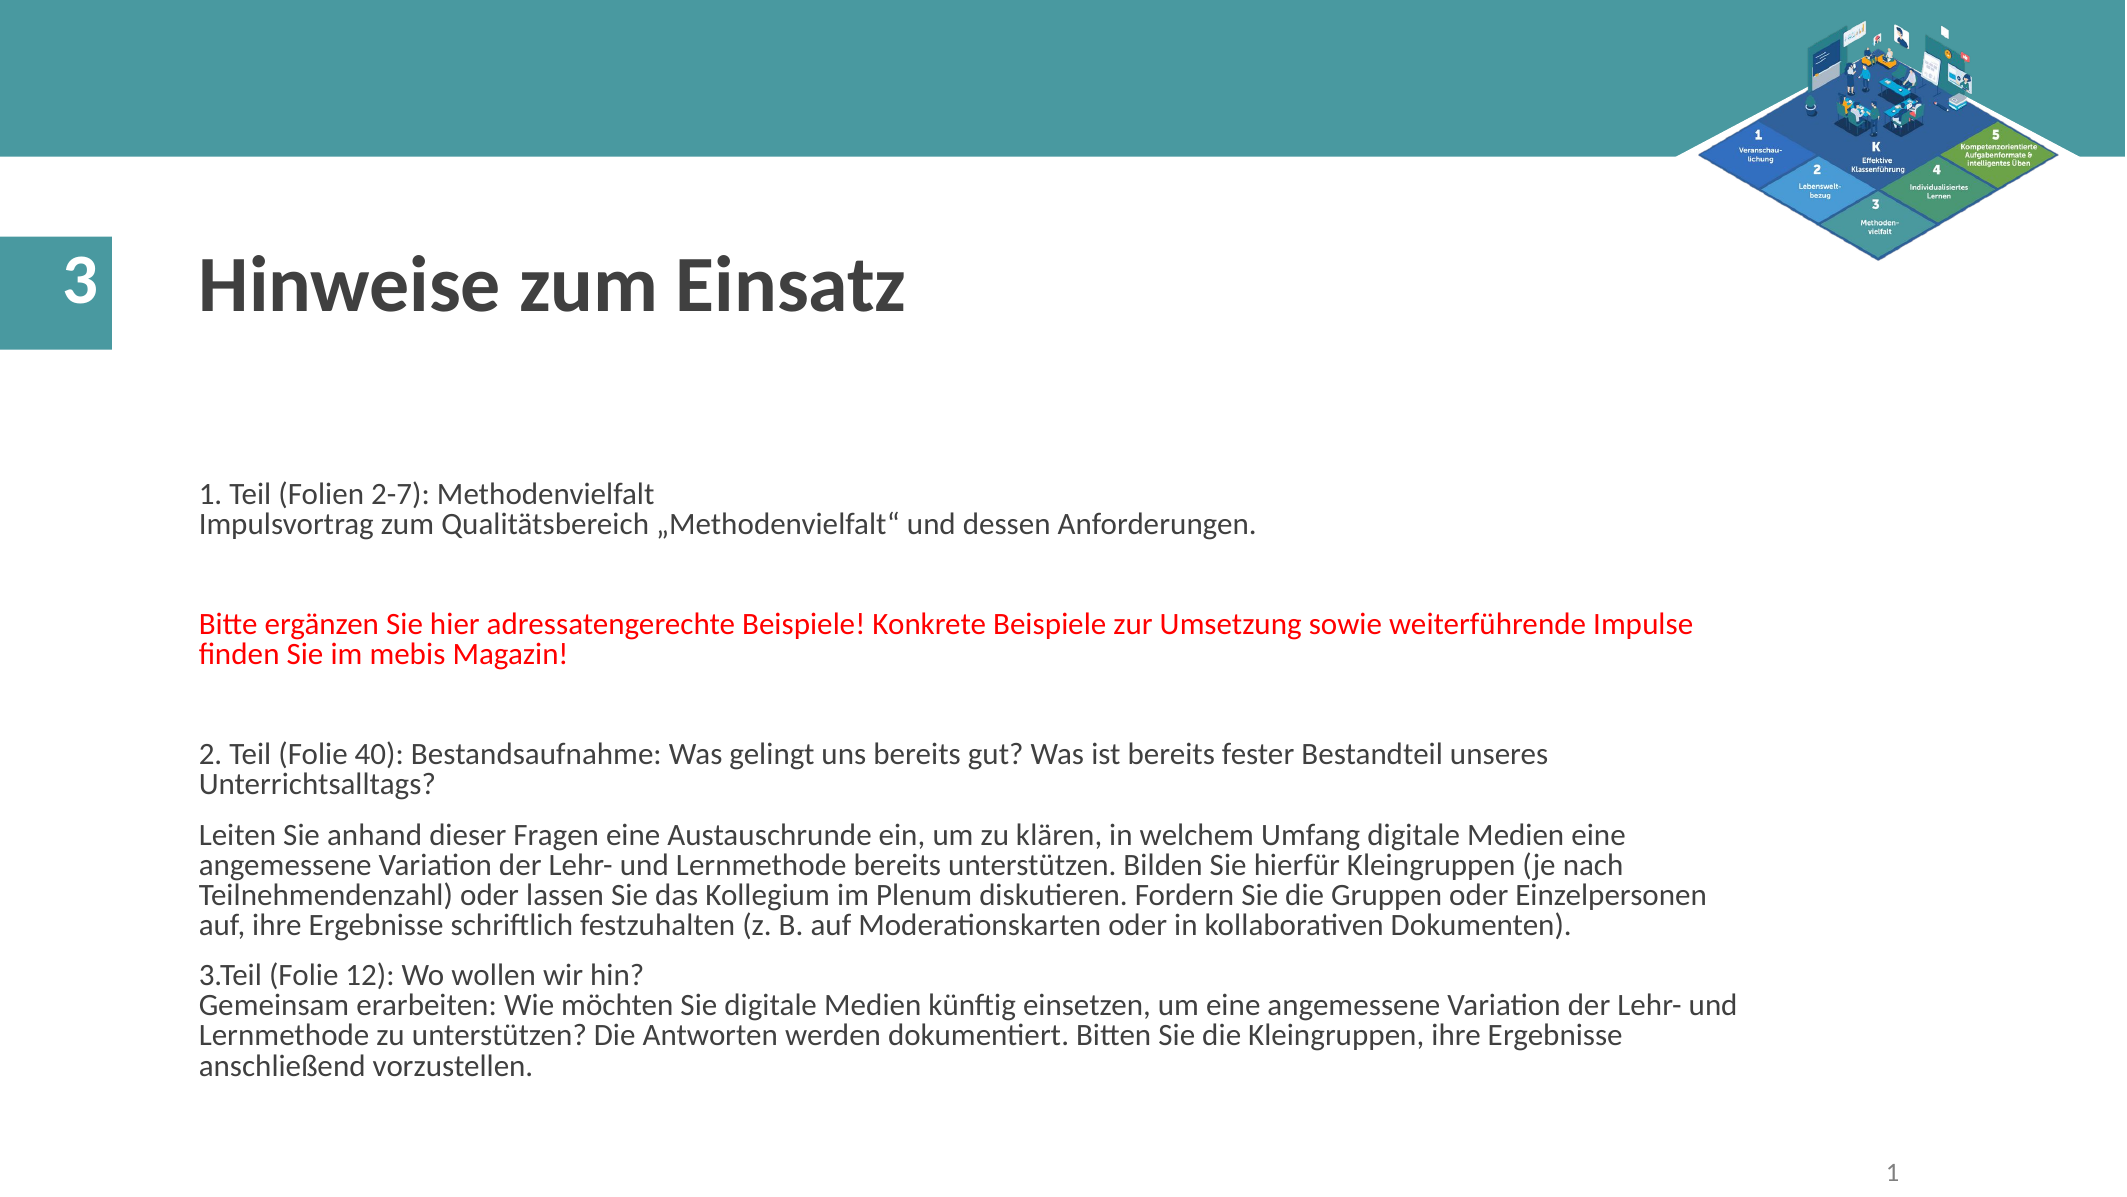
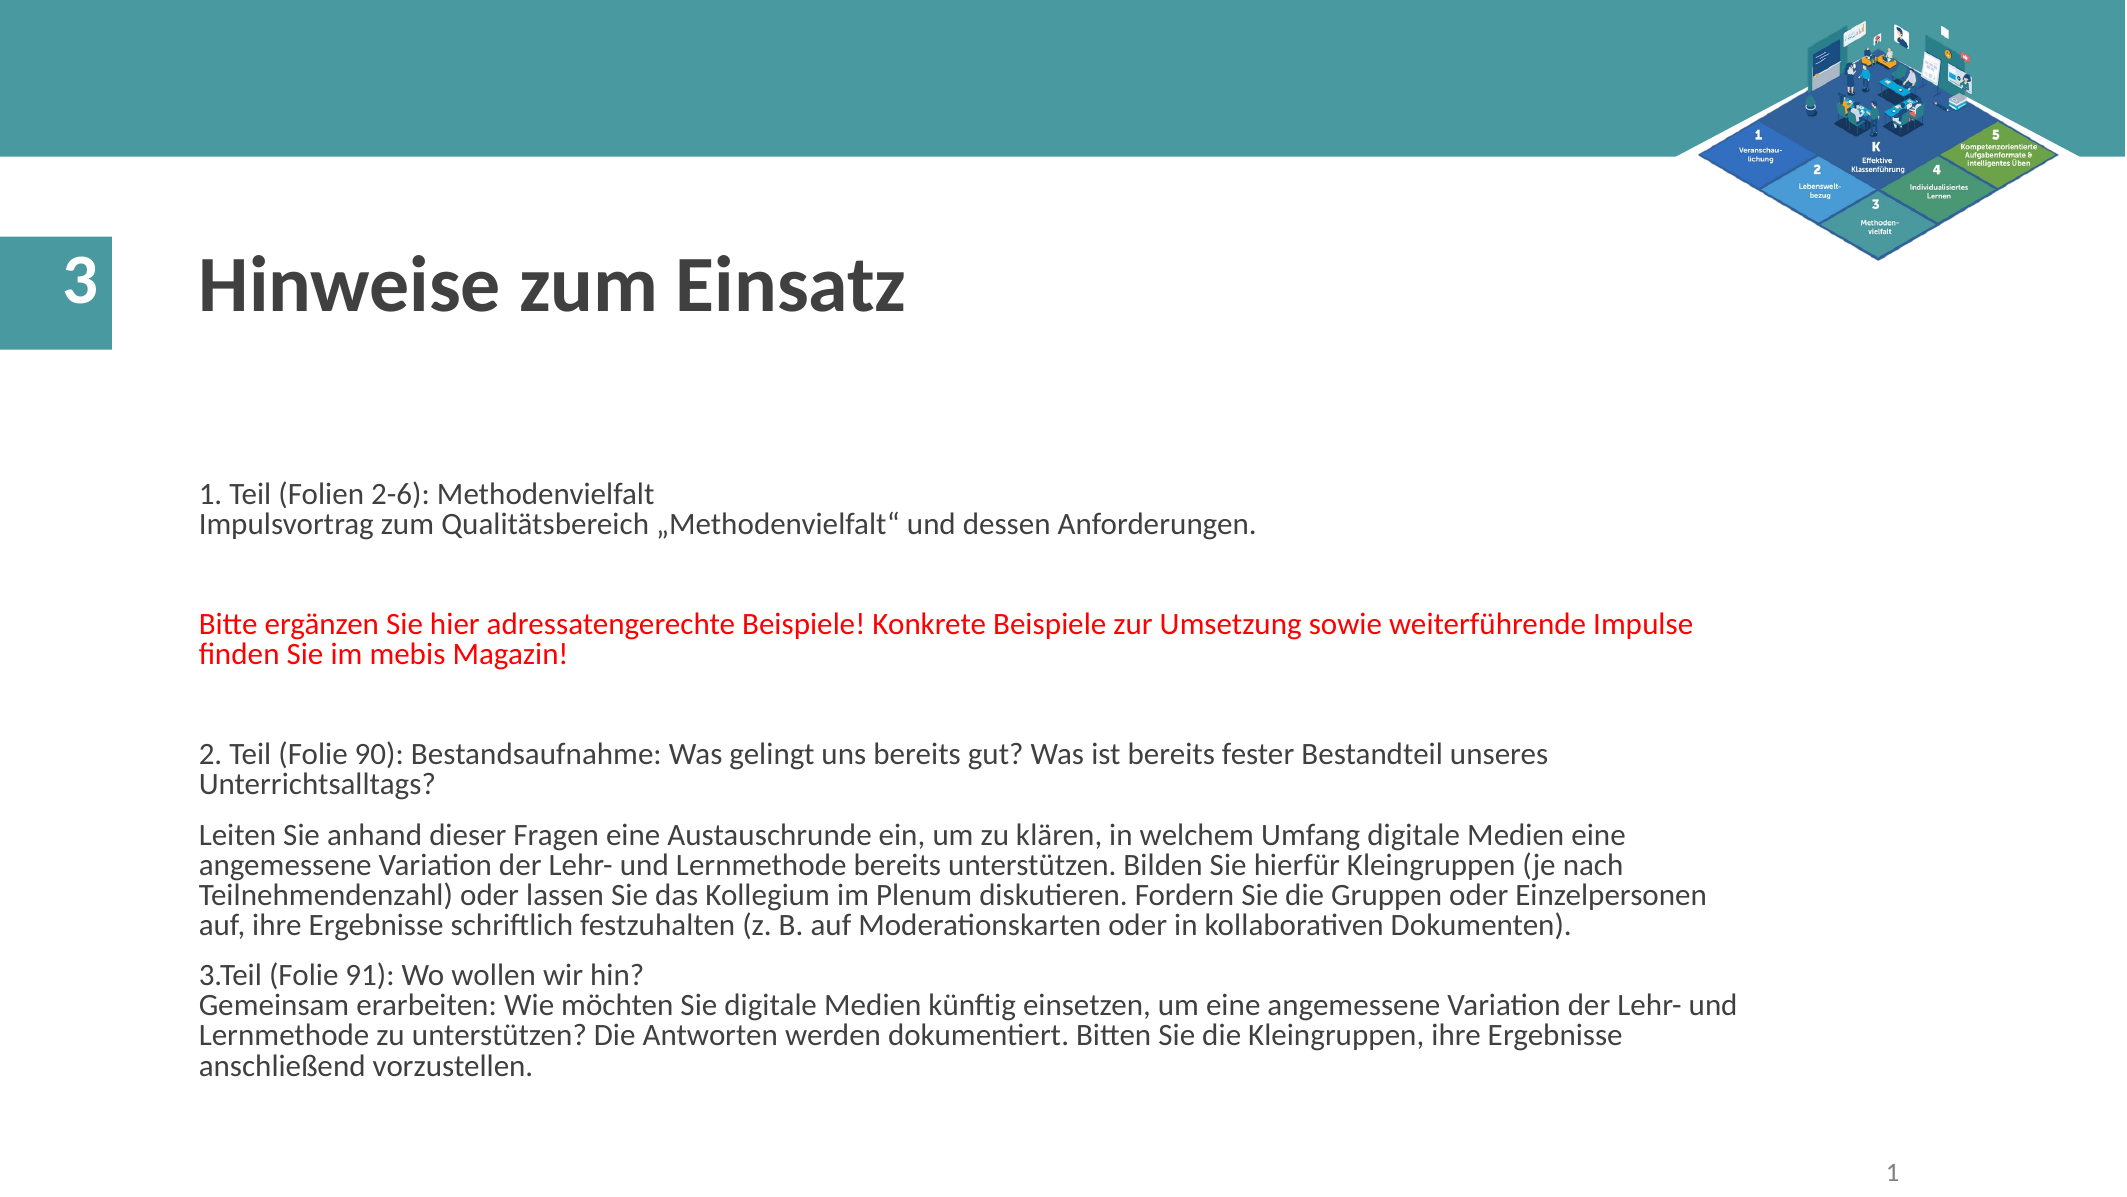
2-7: 2-7 -> 2-6 (400, 494)
40: 40 -> 90 (379, 754)
12: 12 -> 91 (370, 975)
